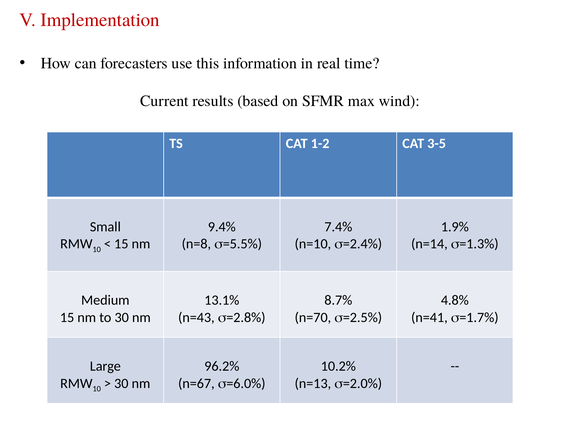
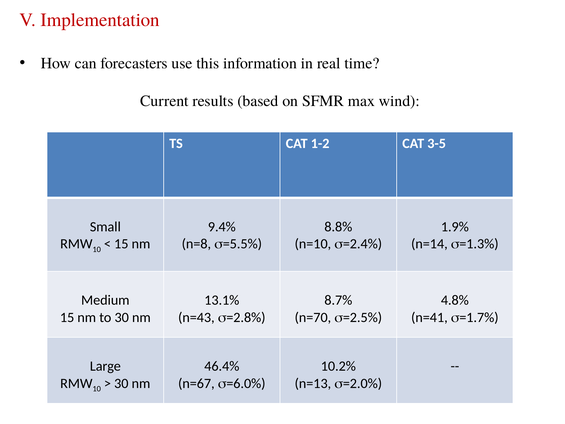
7.4%: 7.4% -> 8.8% (338, 227)
96.2%: 96.2% -> 46.4% (222, 366)
